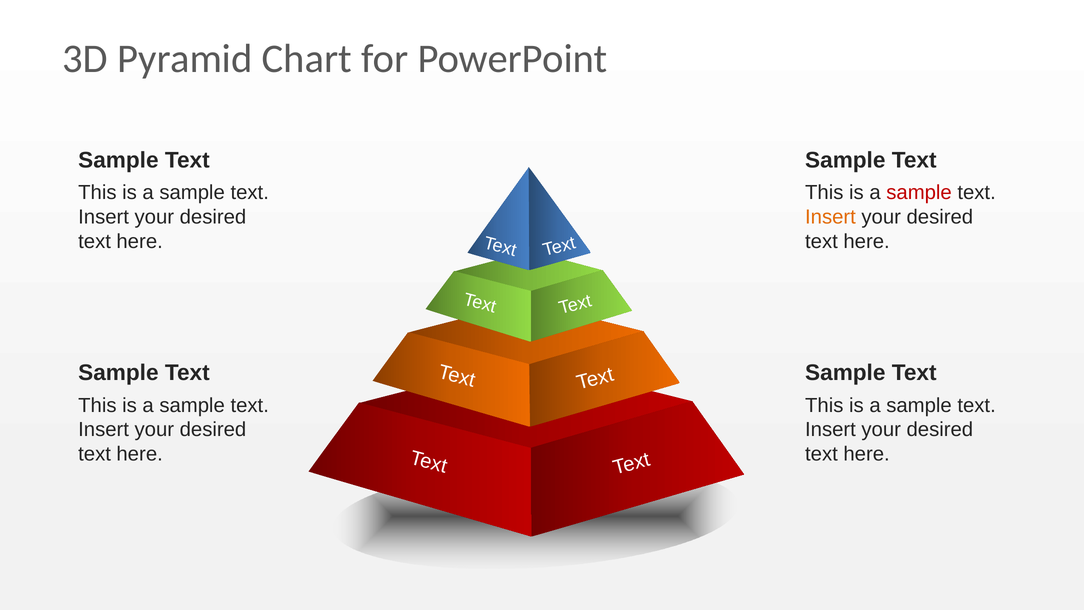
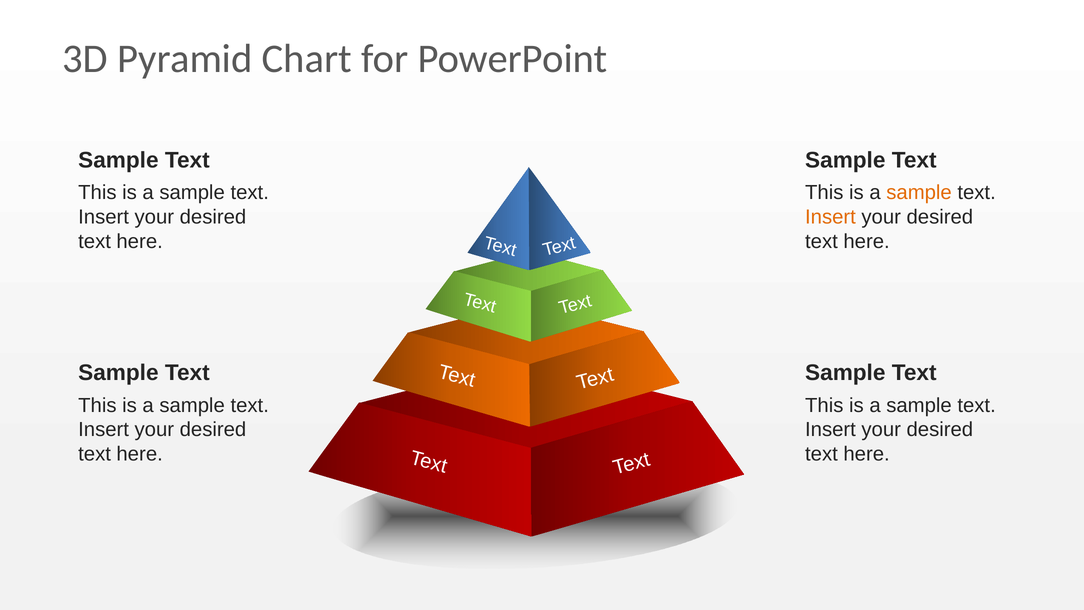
sample colour: red -> orange (919, 193)
